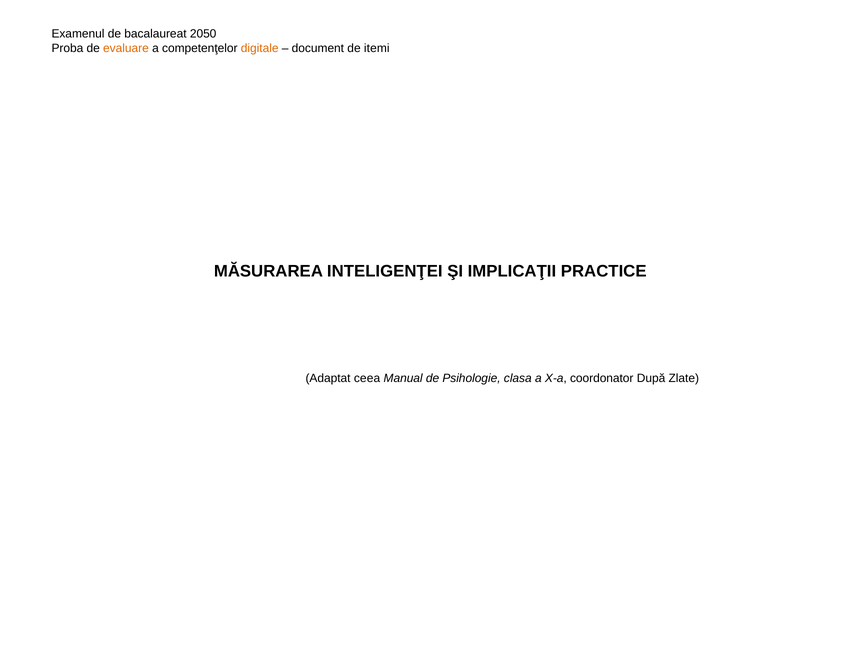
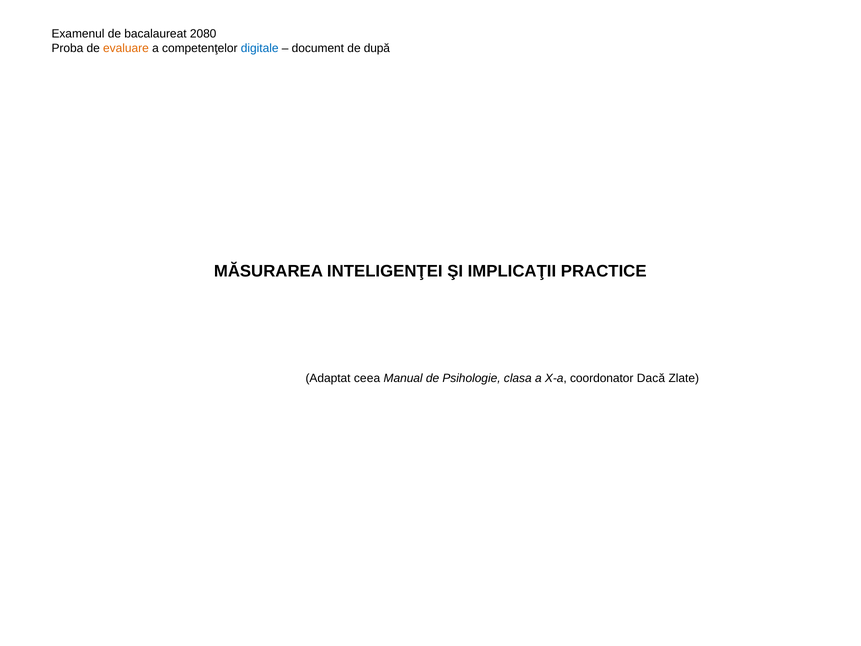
2050: 2050 -> 2080 (203, 34)
digitale colour: orange -> blue (260, 48)
itemi: itemi -> după (377, 48)
După: După -> Dacă (651, 378)
